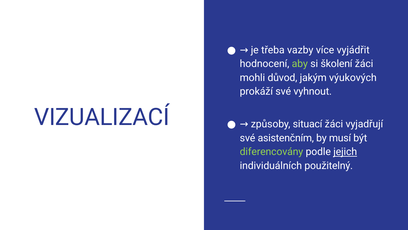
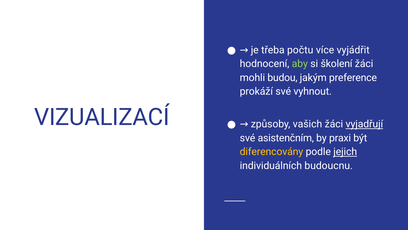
vazby: vazby -> počtu (300, 50)
důvod: důvod -> budou (282, 77)
výukových: výukových -> preference (353, 77)
situací: situací -> vašich (307, 124)
vyjadřují underline: none -> present (364, 124)
musí: musí -> praxi (340, 138)
diferencovány colour: light green -> yellow (271, 151)
použitelný: použitelný -> budoucnu (329, 165)
